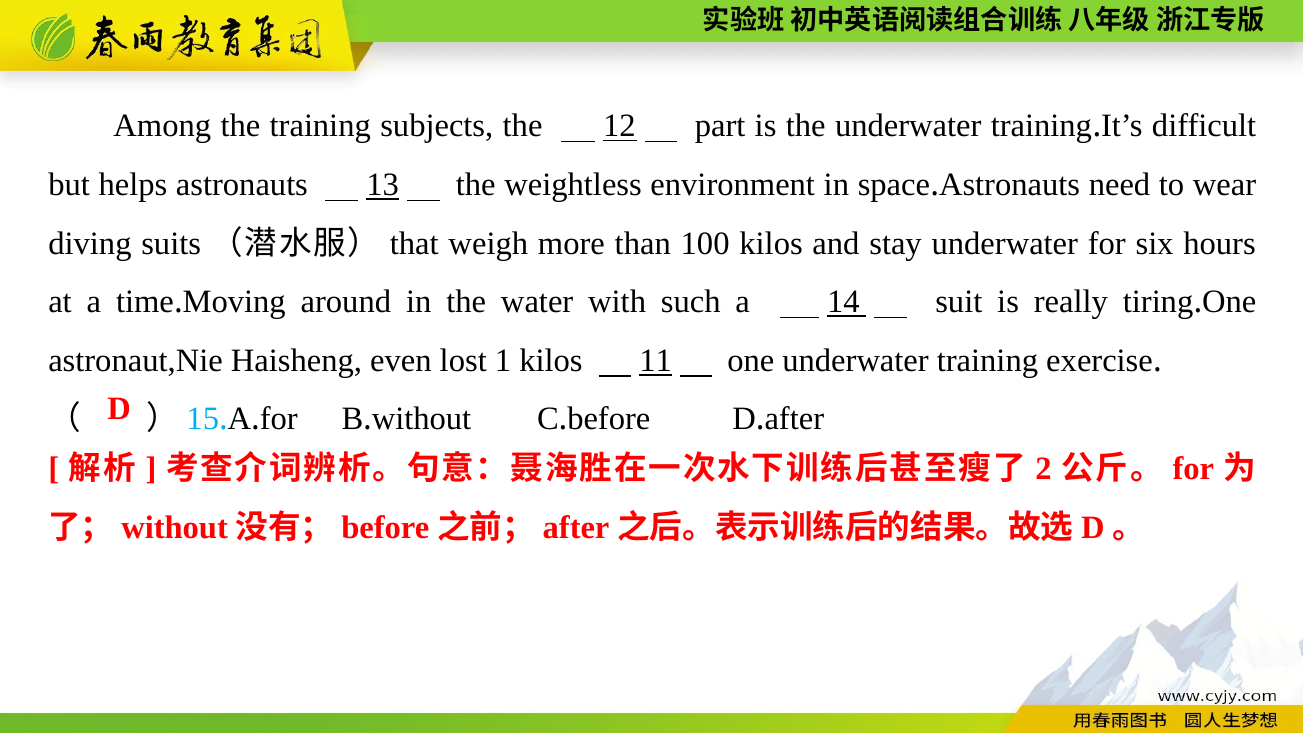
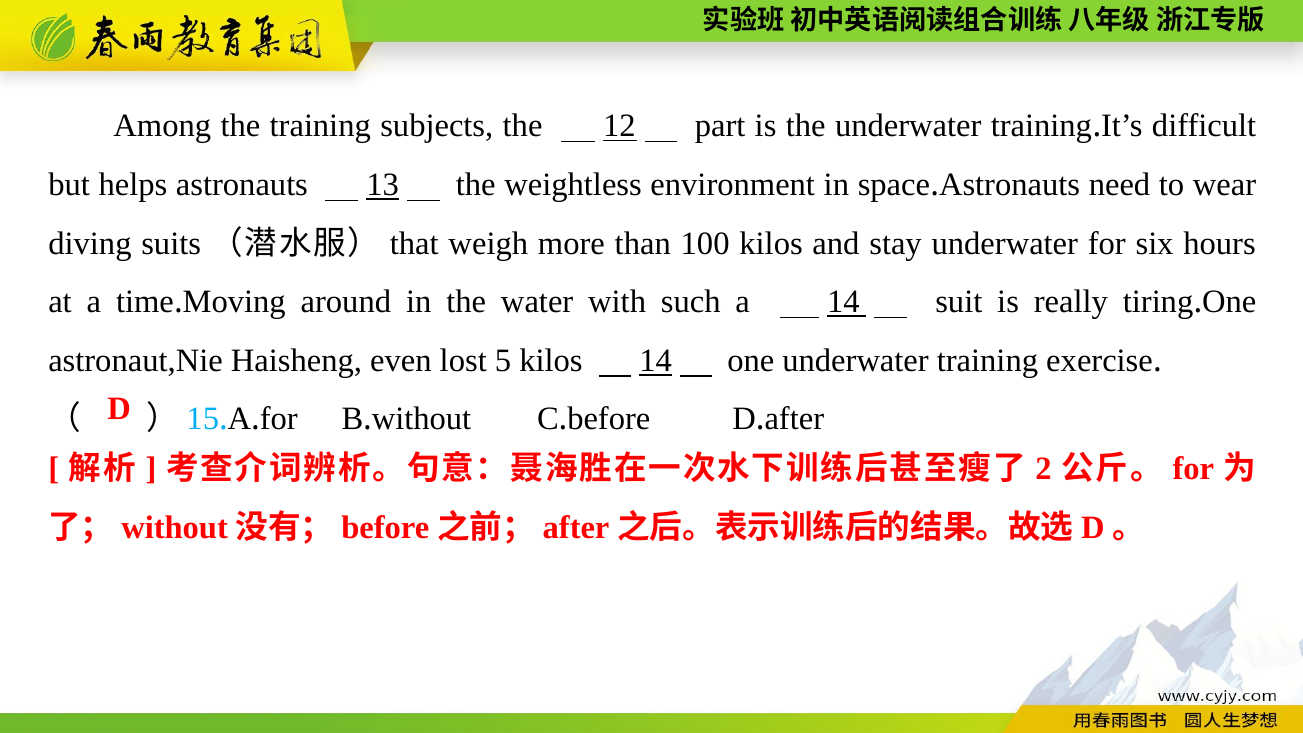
1: 1 -> 5 (503, 361)
kilos 11: 11 -> 14 (656, 361)
